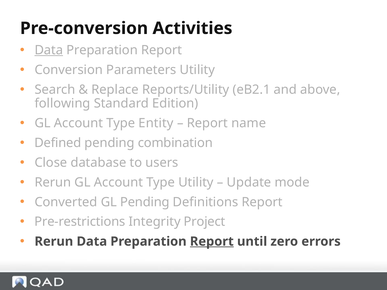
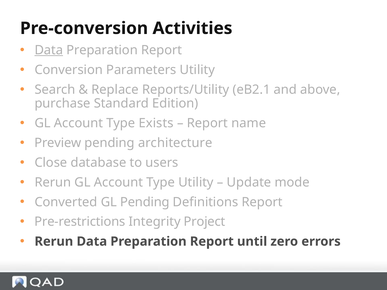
following: following -> purchase (62, 104)
Entity: Entity -> Exists (156, 123)
Defined: Defined -> Preview (58, 143)
combination: combination -> architecture (175, 143)
Report underline: present -> none (212, 242)
